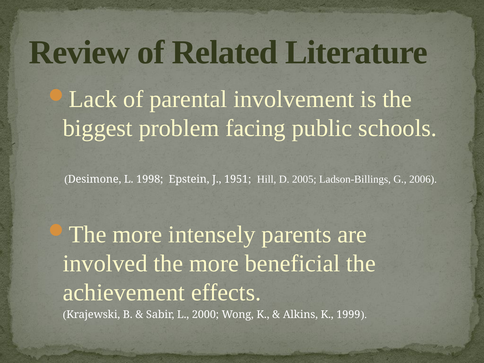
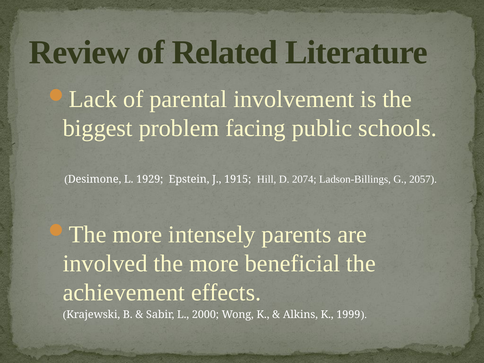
1998: 1998 -> 1929 (150, 179)
1951: 1951 -> 1915 (238, 179)
2005: 2005 -> 2074 (304, 179)
2006: 2006 -> 2057 (423, 179)
